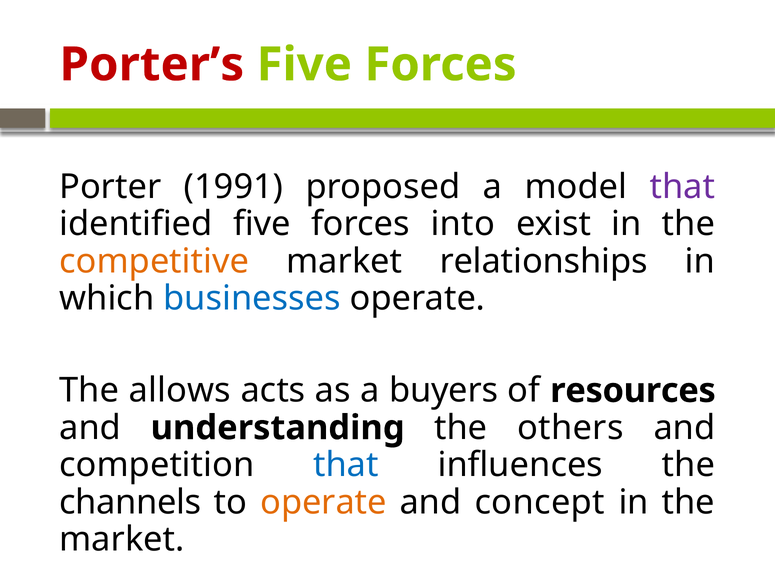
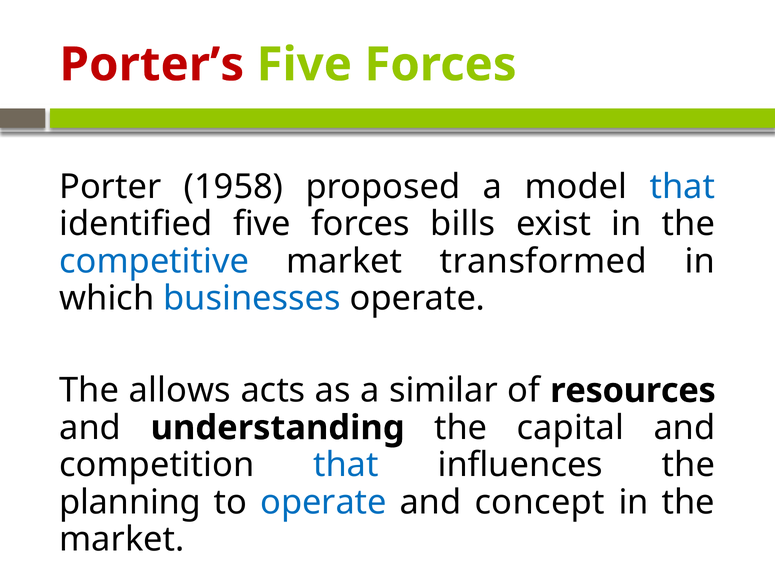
1991: 1991 -> 1958 (234, 187)
that colour: purple -> blue (682, 187)
into: into -> bills (463, 224)
competitive colour: orange -> blue (154, 261)
relationships: relationships -> transformed (543, 261)
buyers: buyers -> similar (443, 391)
others: others -> capital (570, 428)
channels: channels -> planning (130, 502)
operate colour: orange -> blue (323, 502)
